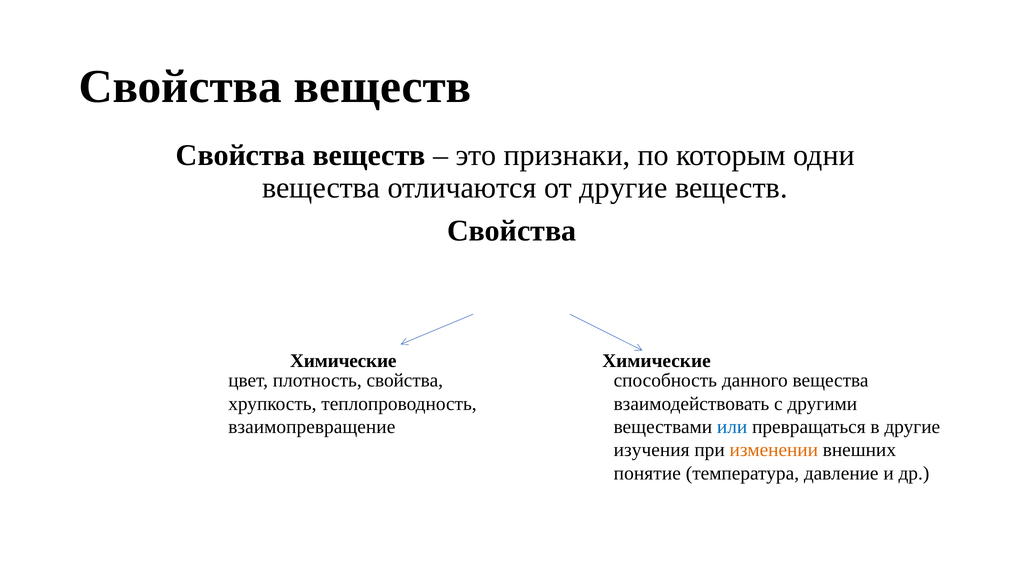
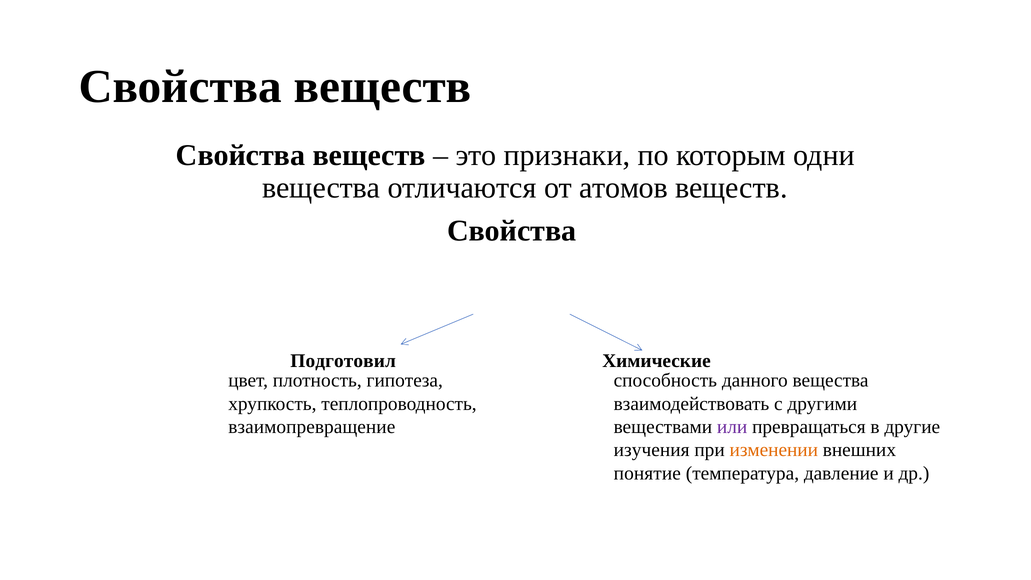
от другие: другие -> атомов (624, 188)
Химические: Химические -> Подготовил (343, 361)
плотность свойства: свойства -> гипотеза (405, 380)
или colour: blue -> purple (732, 427)
